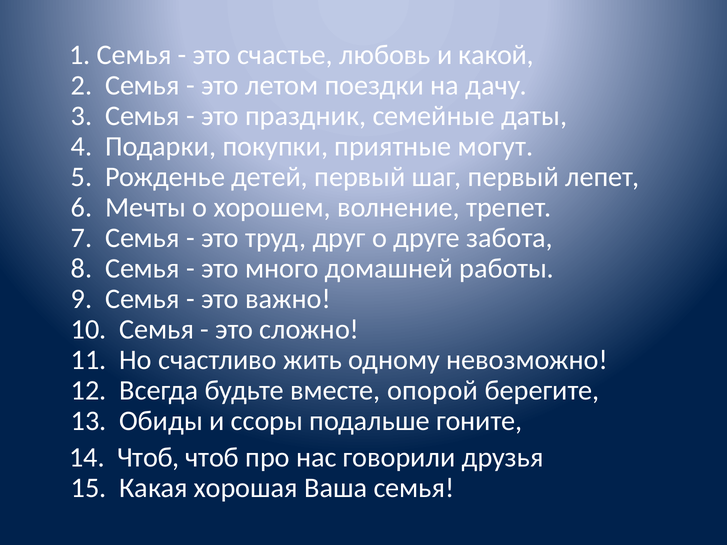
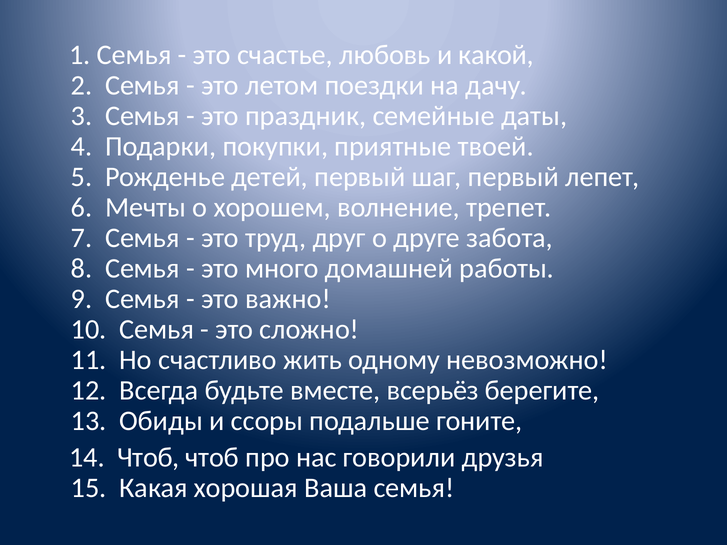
могут: могут -> твоей (496, 146)
опорой: опорой -> всерьёз (433, 391)
